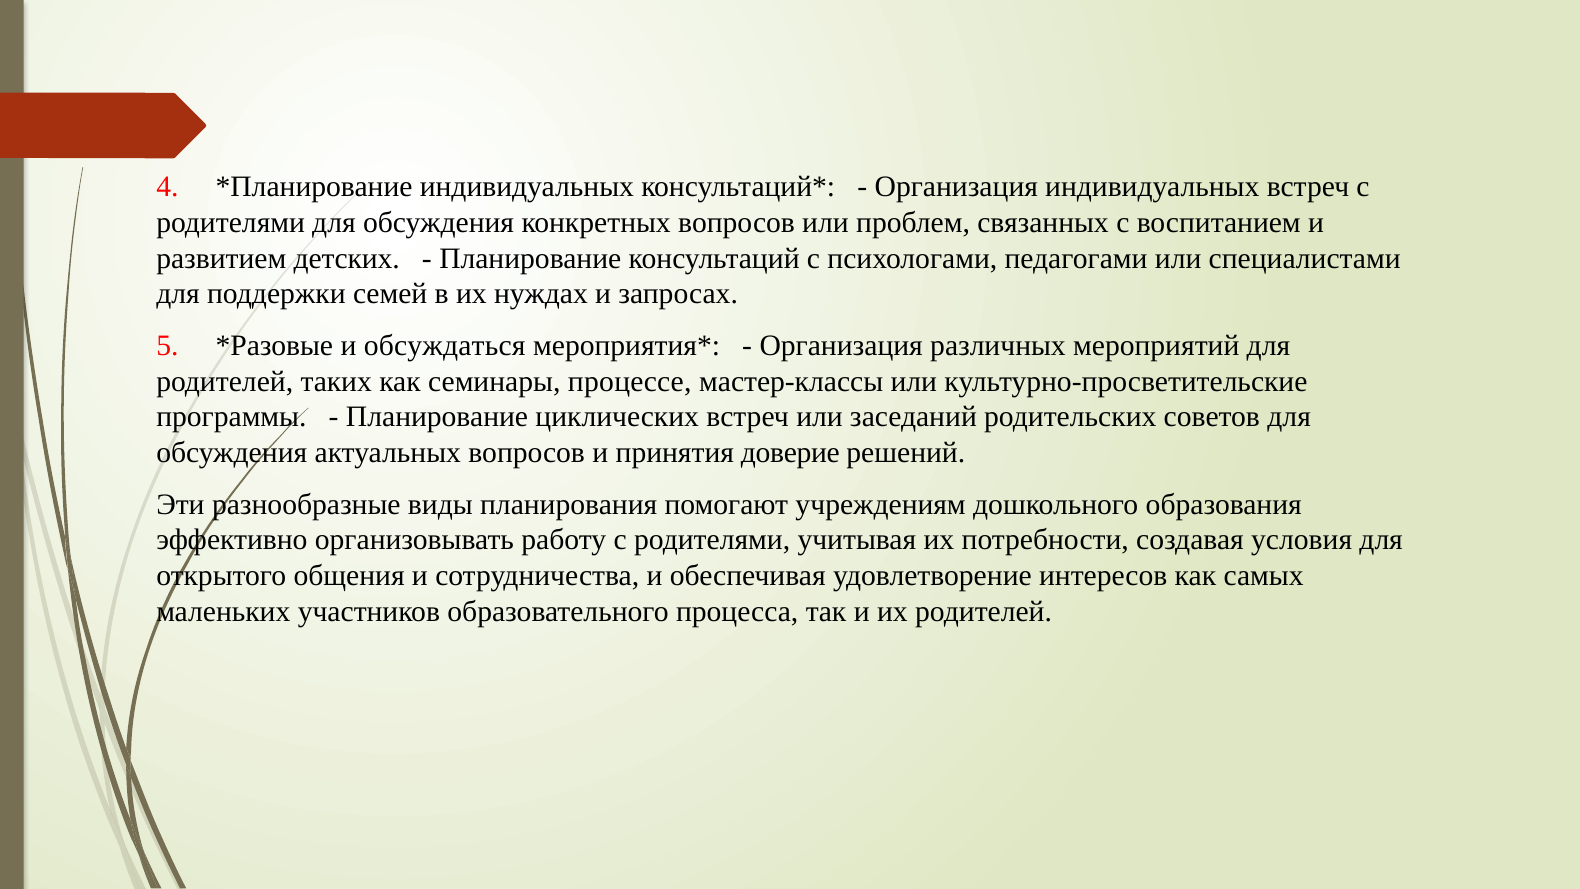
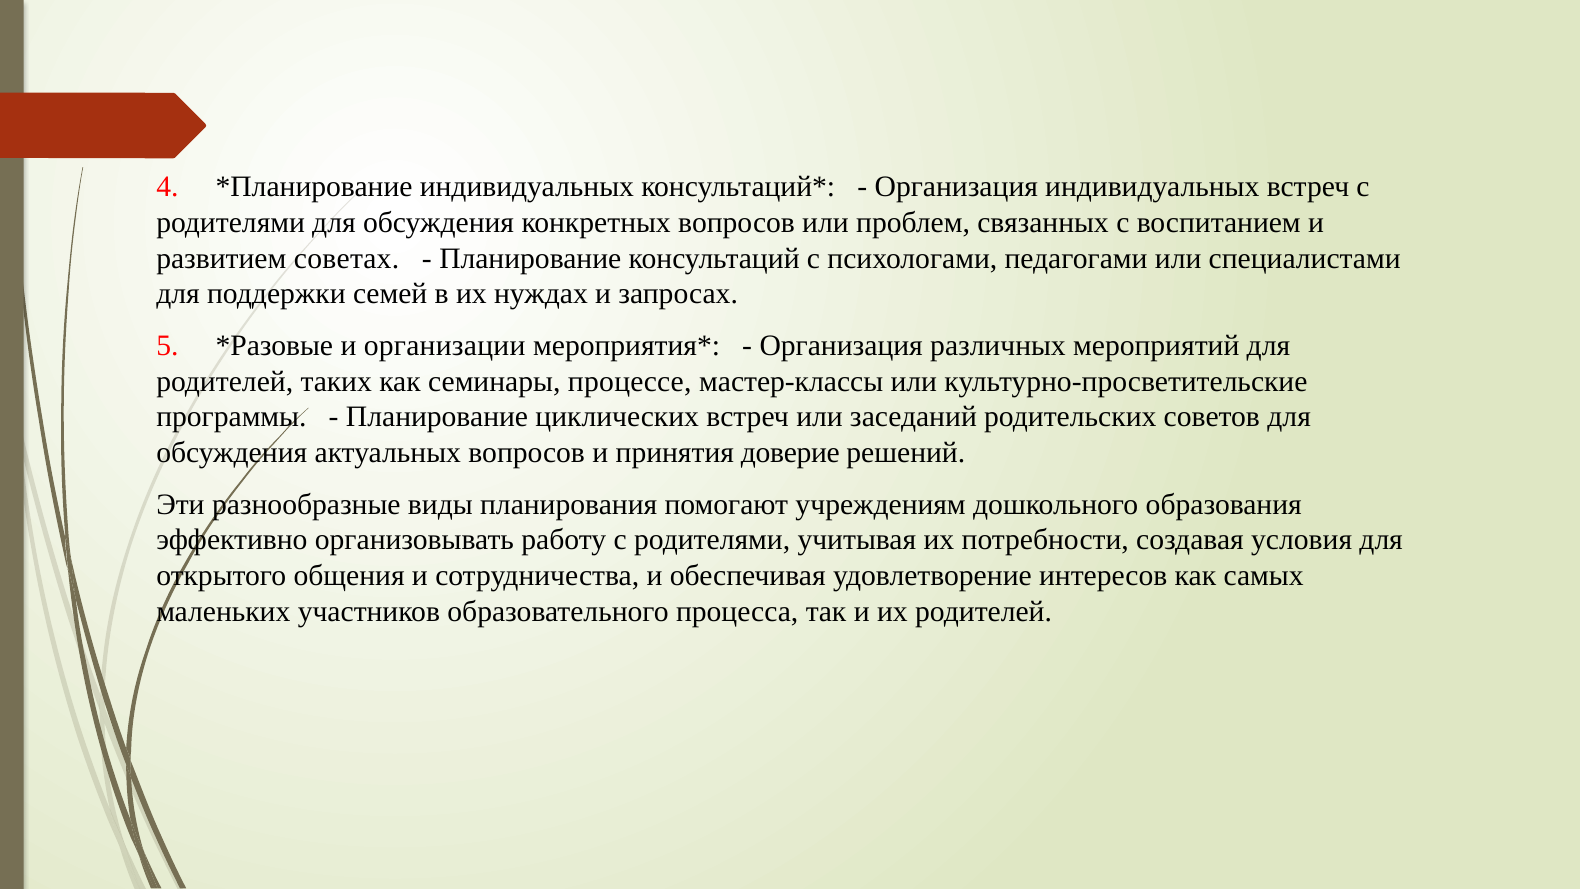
детских: детских -> советах (347, 258)
обсуждаться: обсуждаться -> организации (445, 346)
